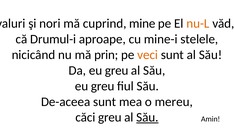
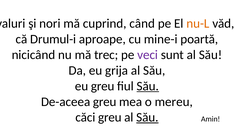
cuprind mine: mine -> când (142, 23)
stelele: stelele -> poartă (199, 39)
prin: prin -> trec (106, 55)
veci colour: orange -> purple (148, 55)
Da eu greu: greu -> grija (117, 70)
Său underline: none -> present (148, 86)
De-aceea sunt: sunt -> greu (105, 101)
